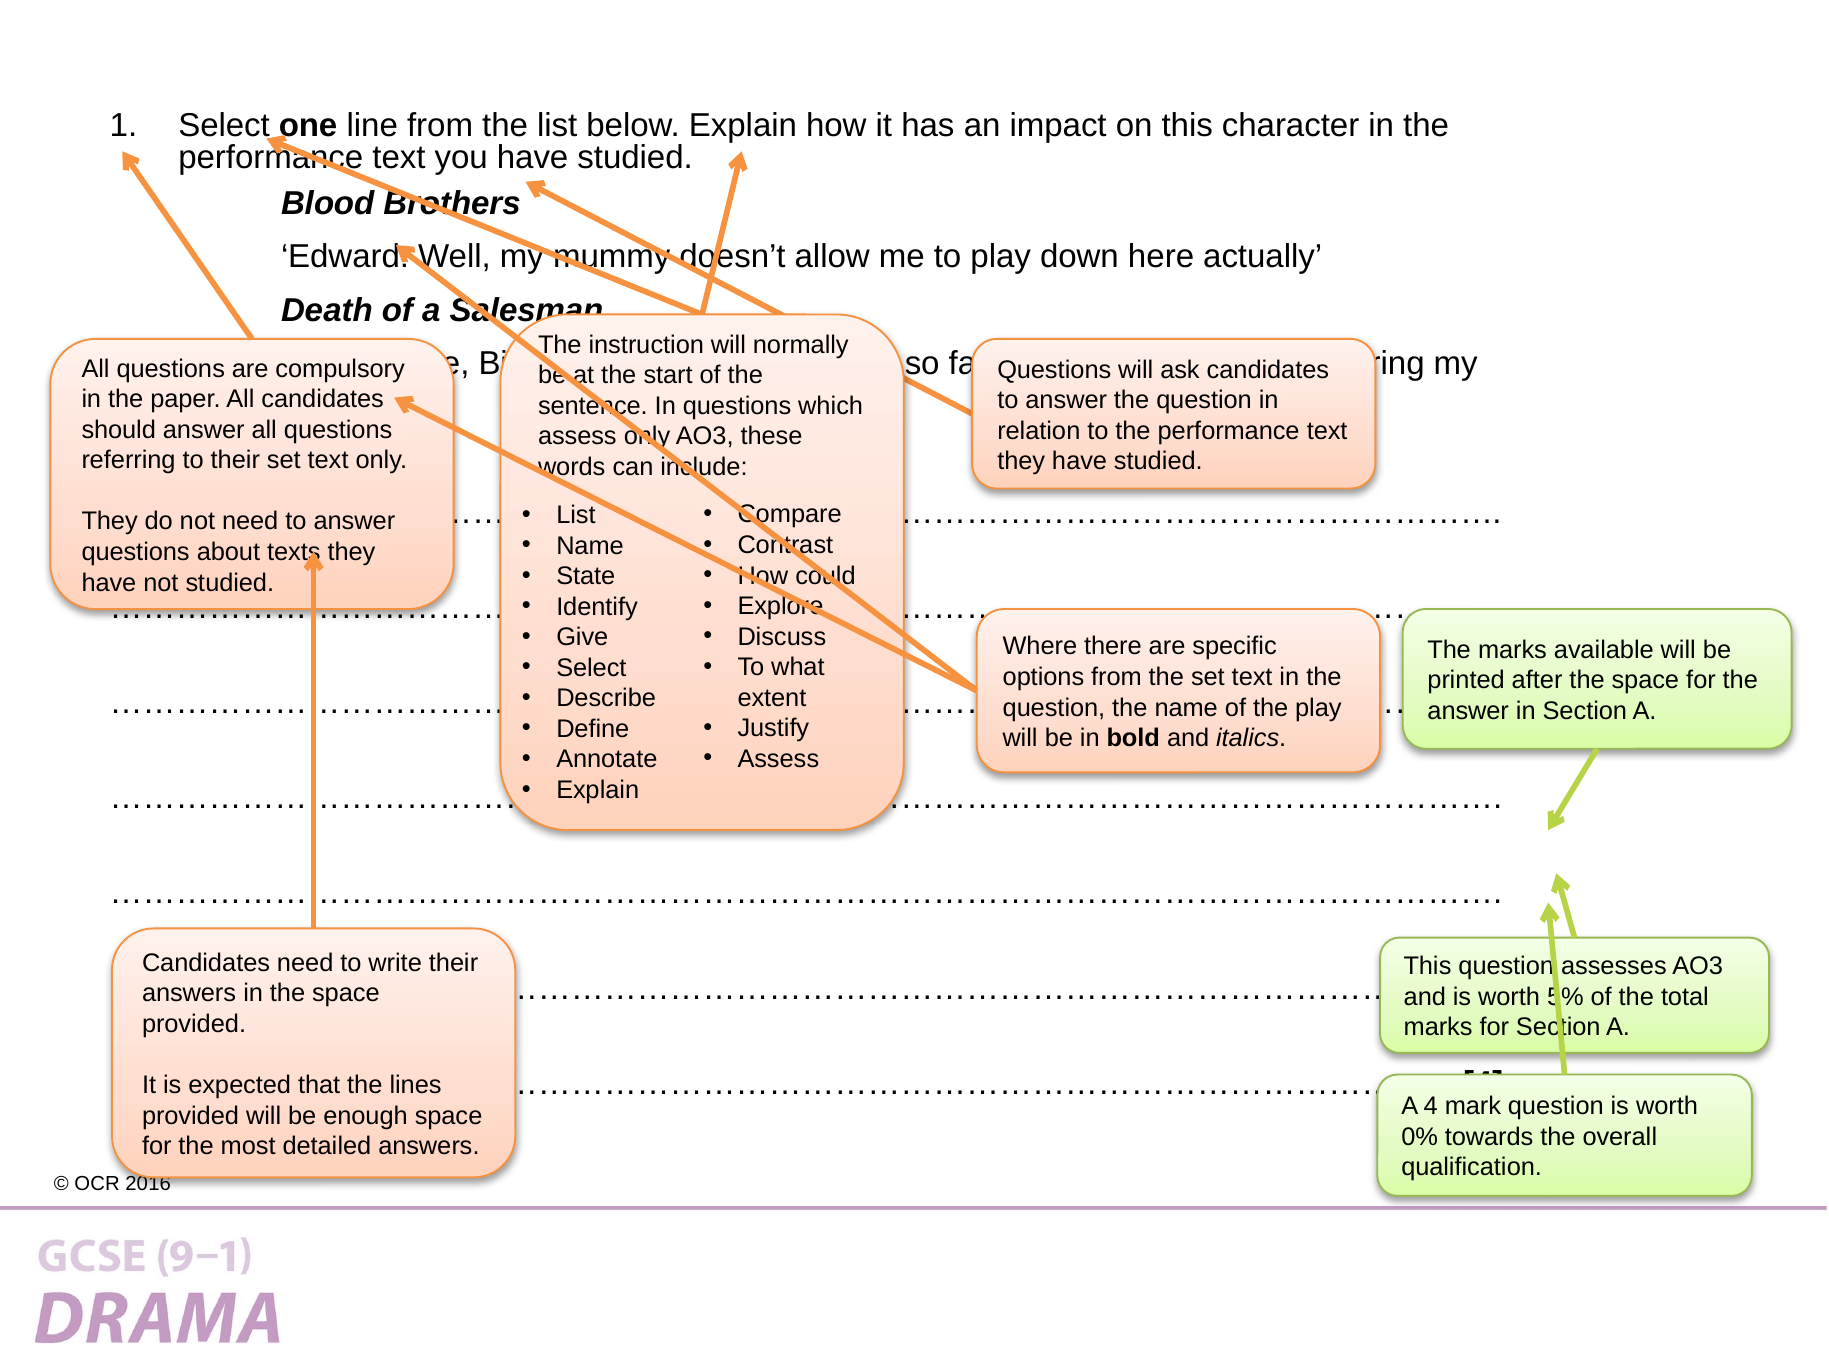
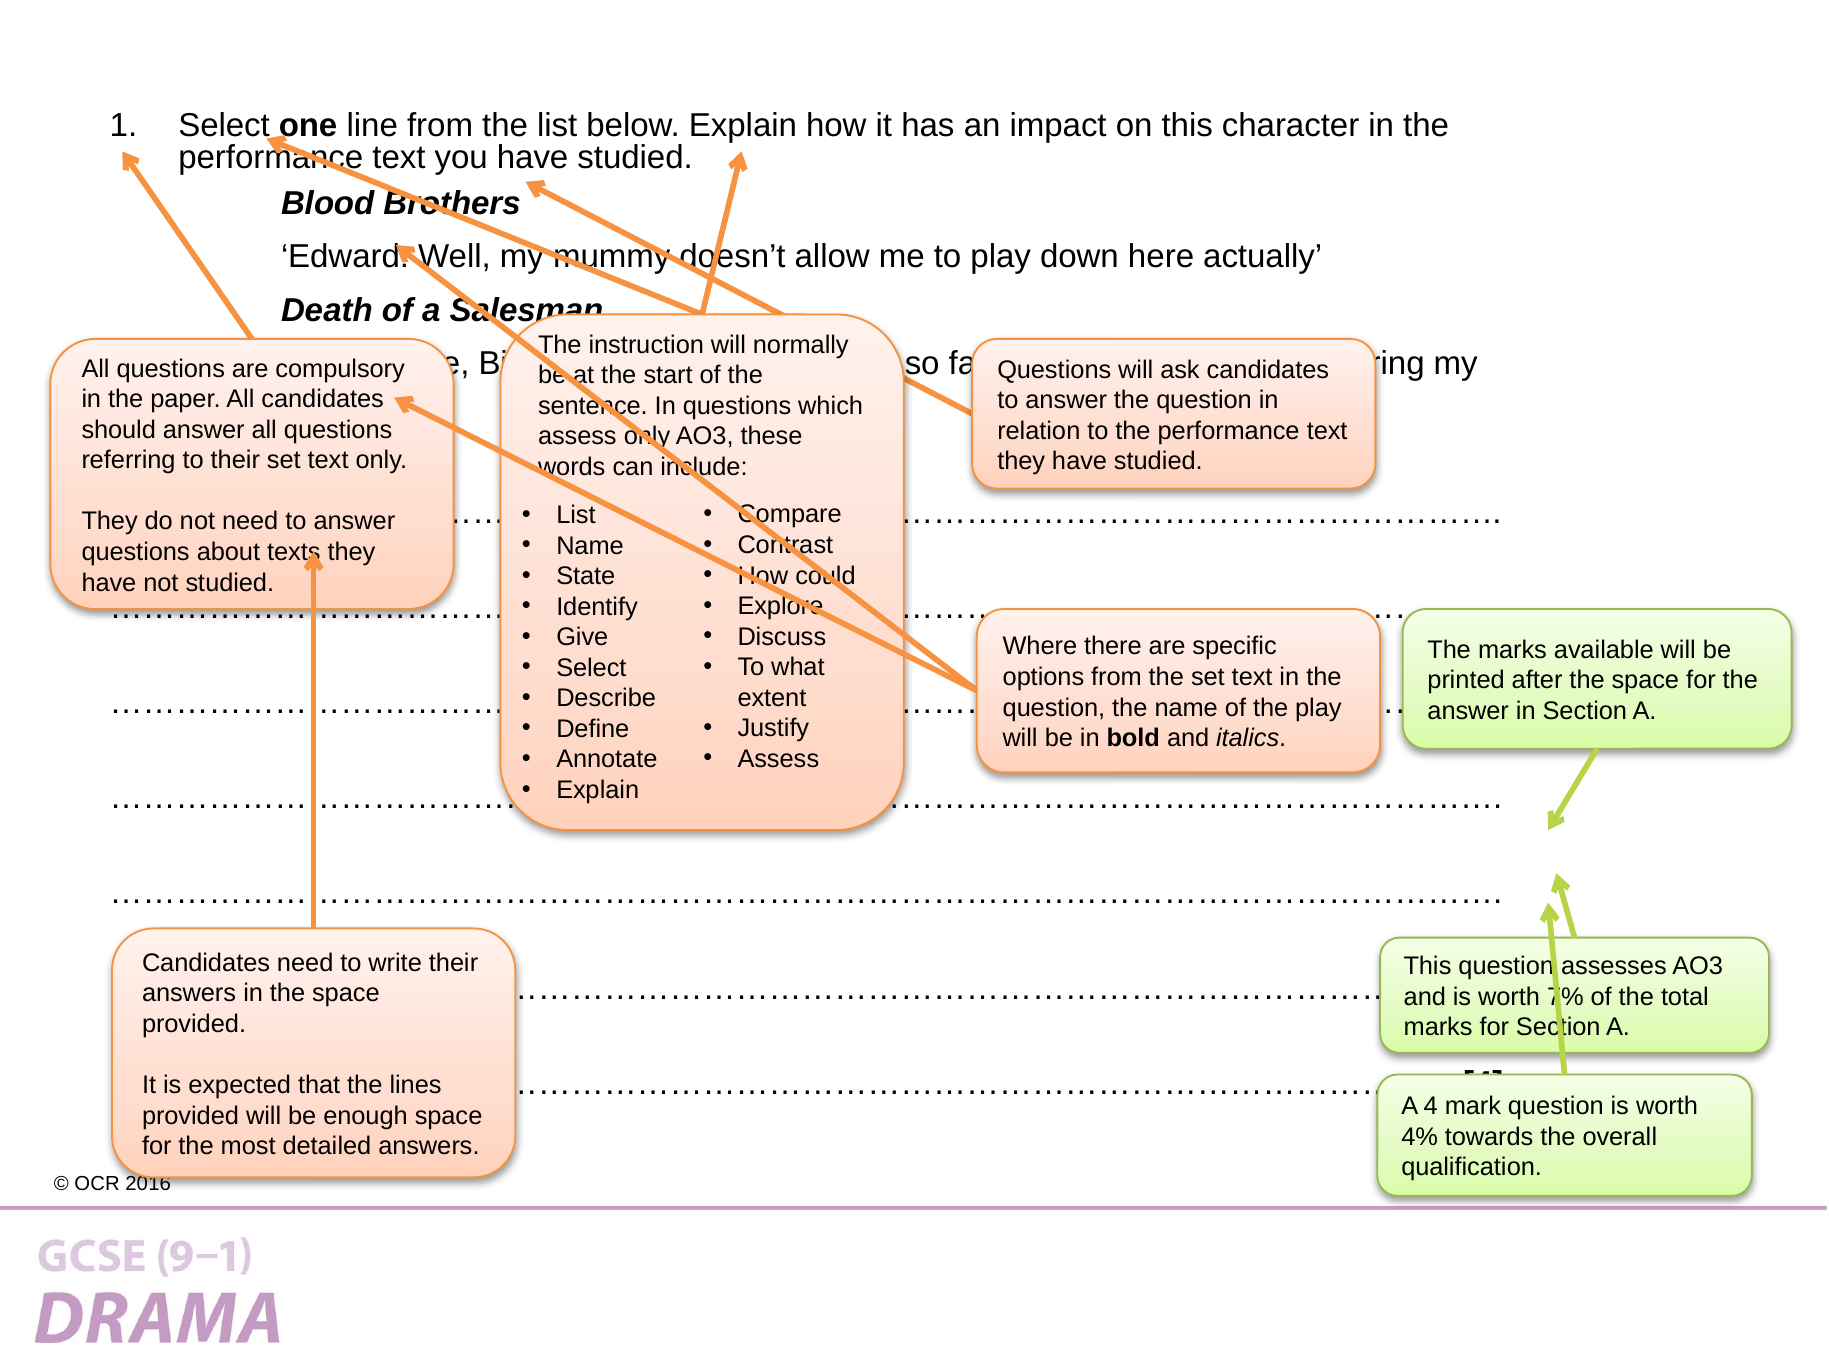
5%: 5% -> 7% (1565, 997)
0%: 0% -> 4% (1420, 1137)
